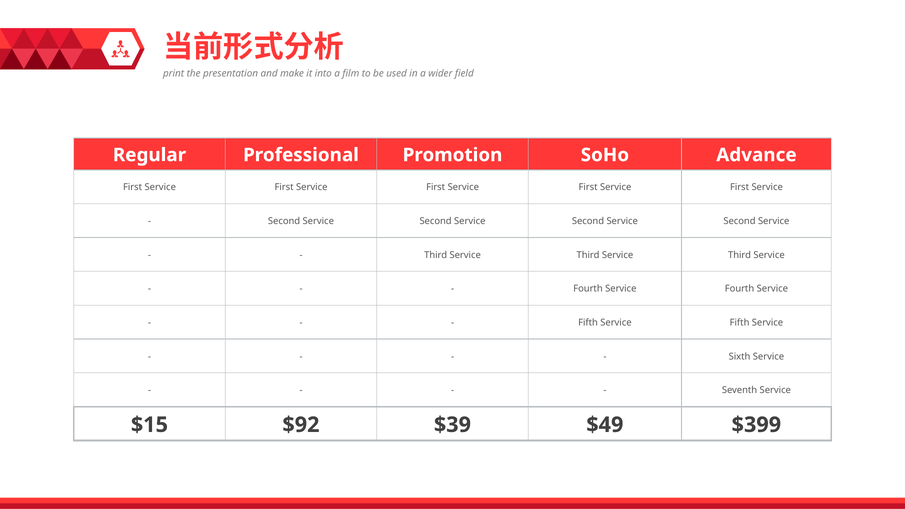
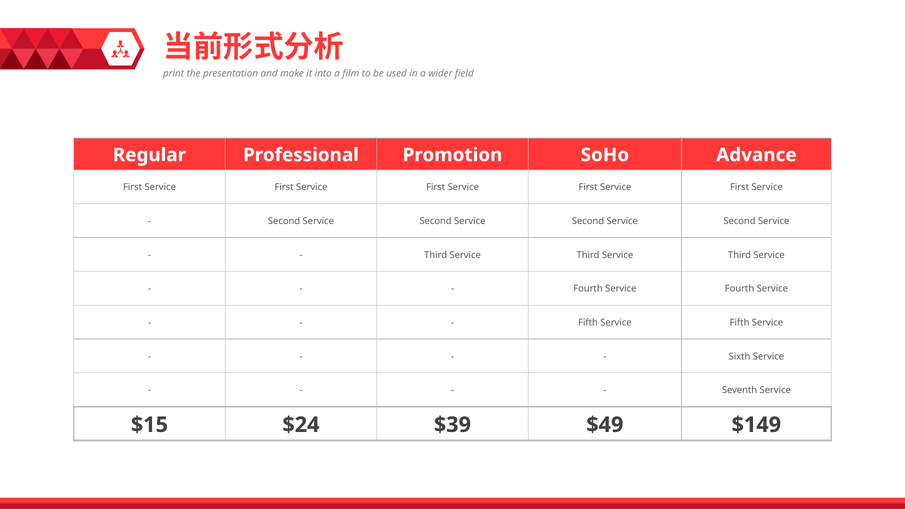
$92: $92 -> $24 (301, 425)
$399: $399 -> $149 (756, 425)
